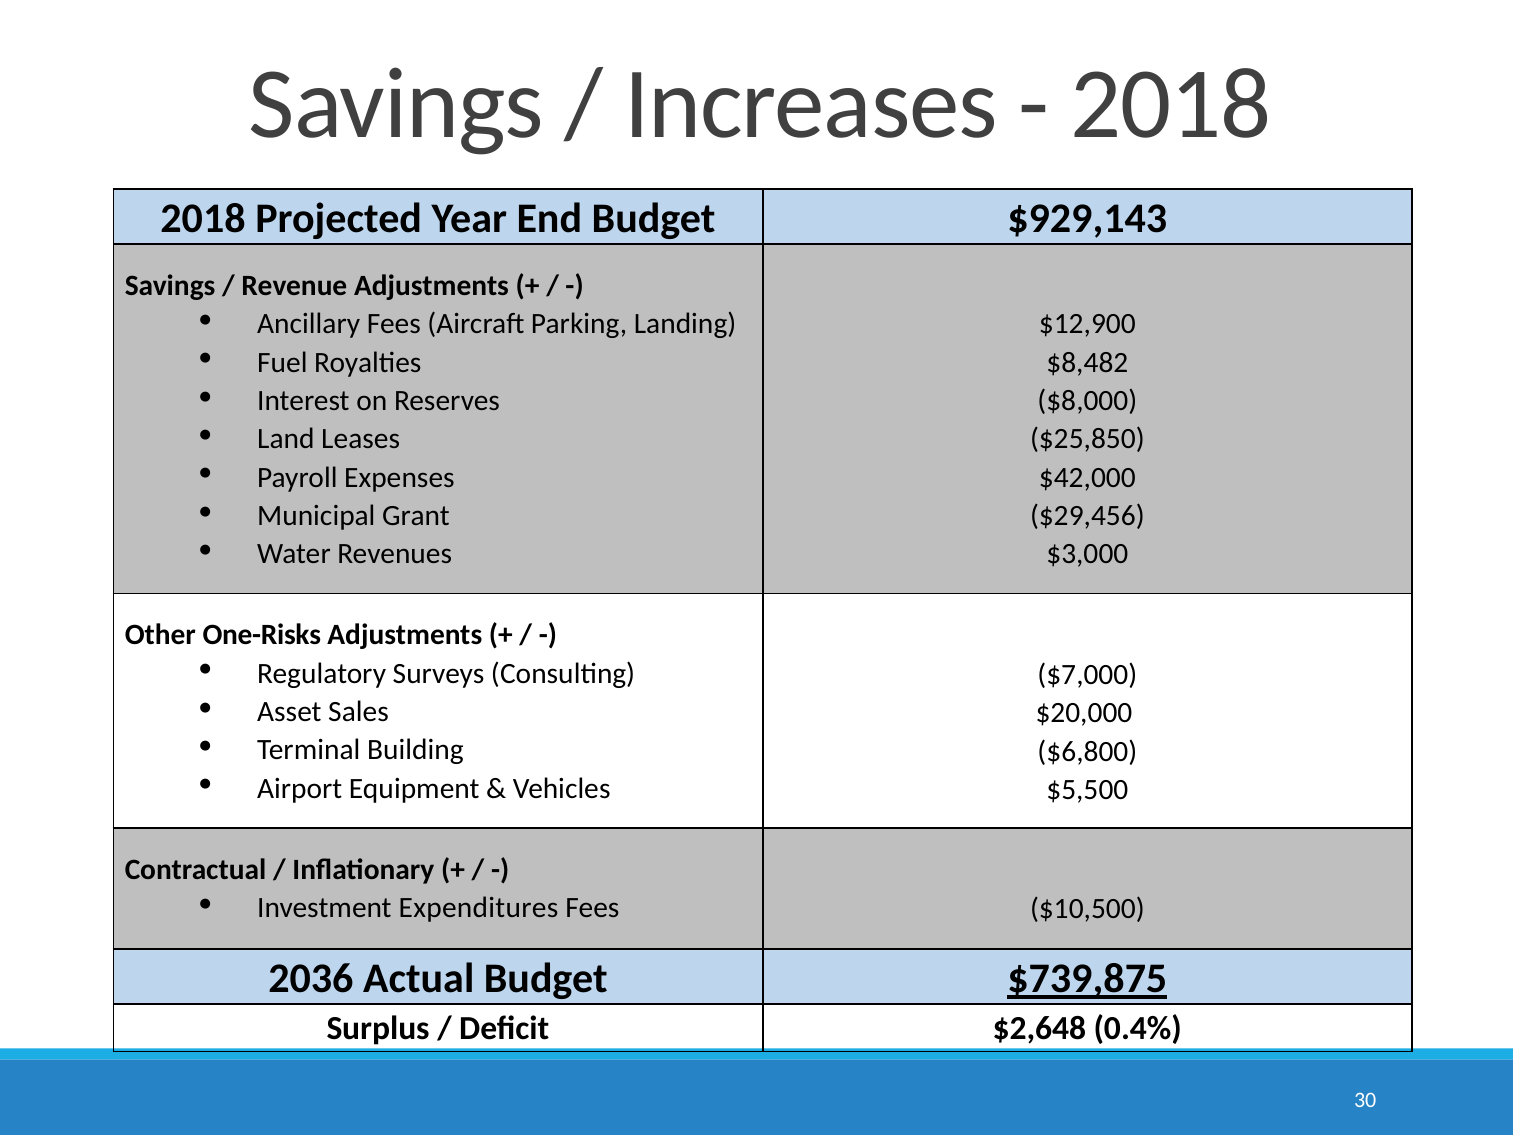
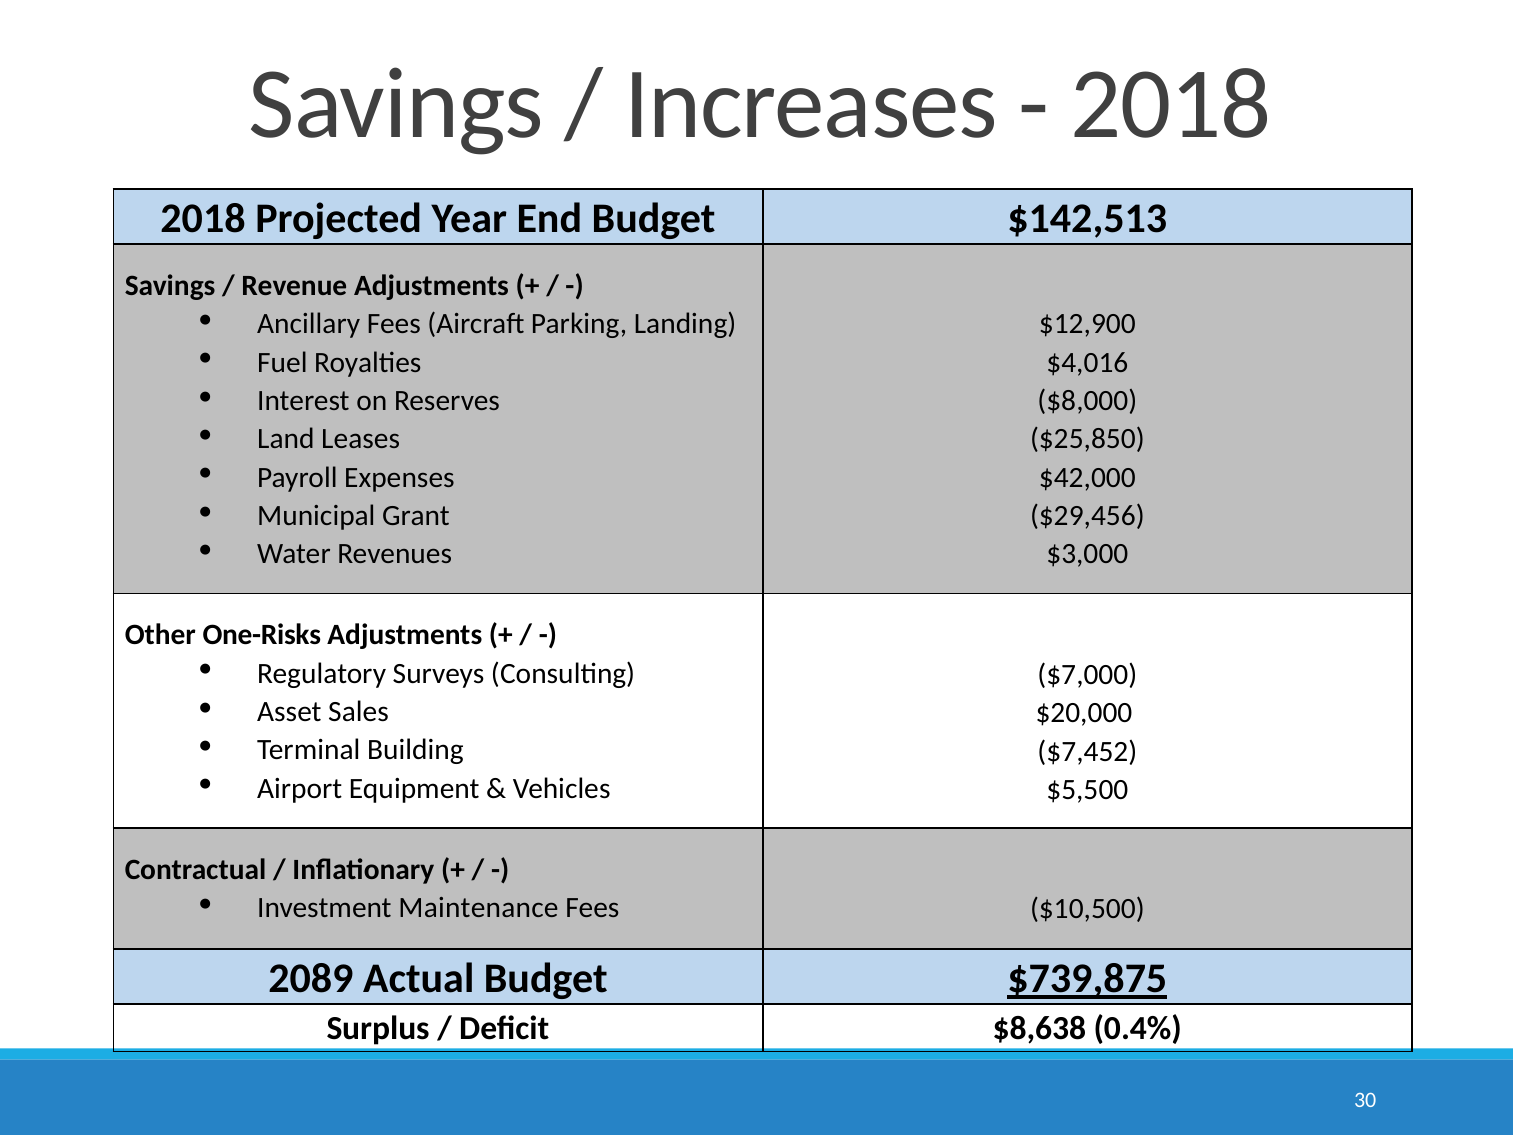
$929,143: $929,143 -> $142,513 (1087, 219)
$8,482: $8,482 -> $4,016 (1087, 362)
$6,800: $6,800 -> $7,452 (1087, 751)
Expenditures: Expenditures -> Maintenance (479, 908)
2036: 2036 -> 2089 (311, 979)
$2,648: $2,648 -> $8,638 (1039, 1028)
